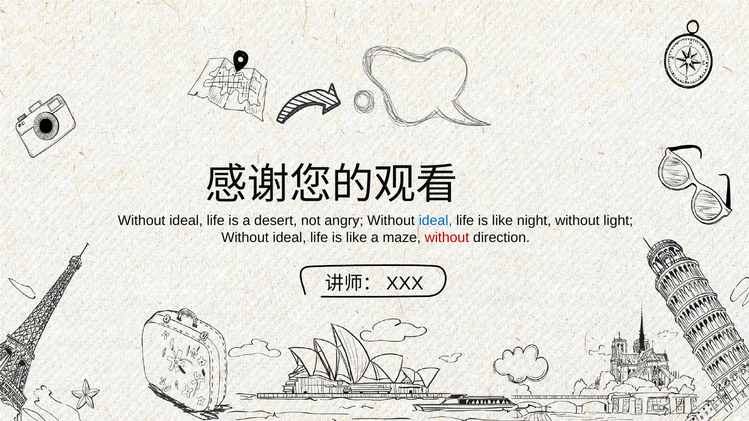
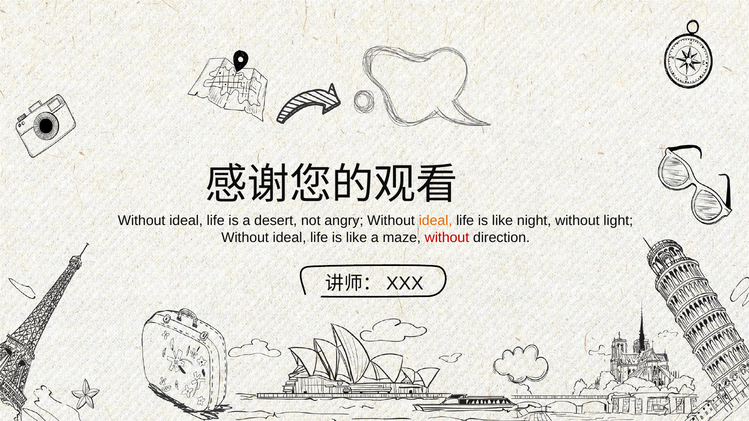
ideal colour: blue -> orange (436, 221)
